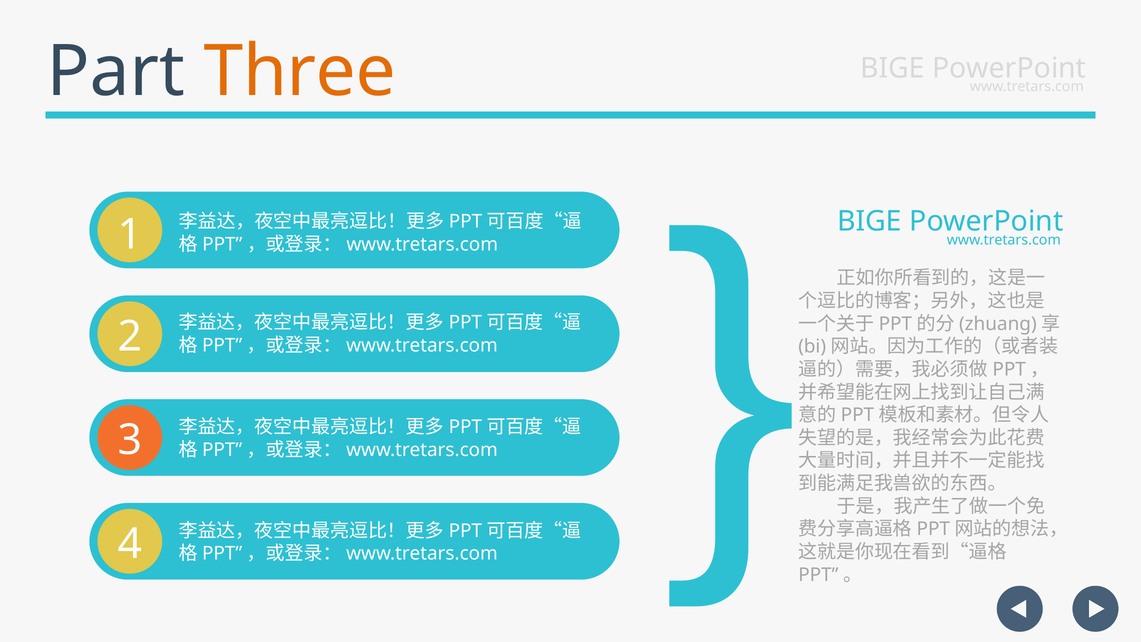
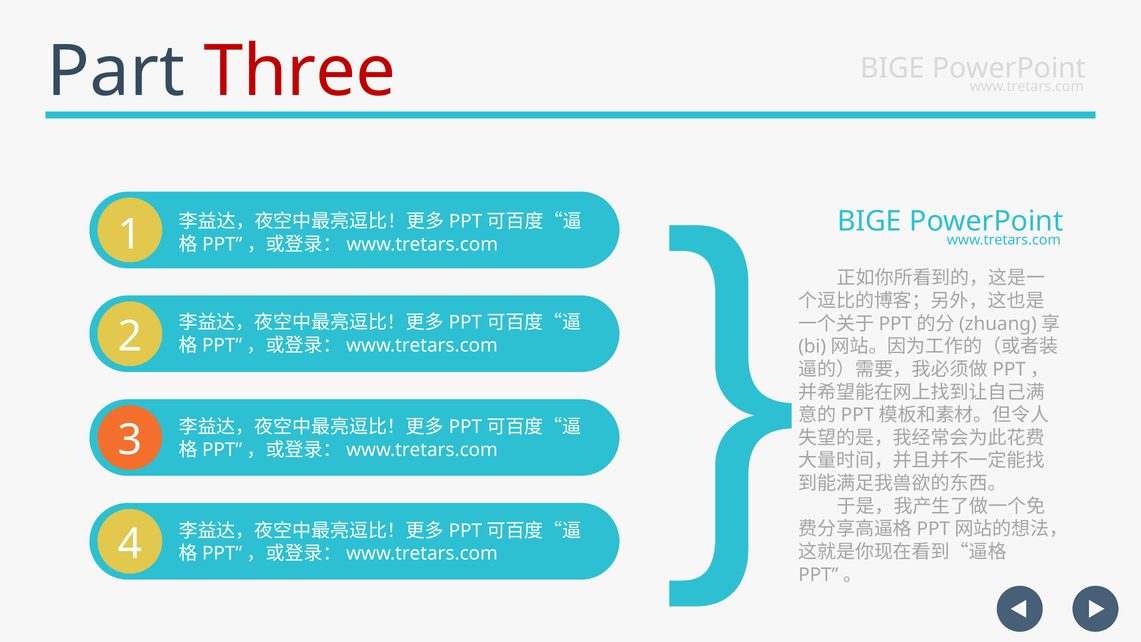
Three colour: orange -> red (300, 72)
